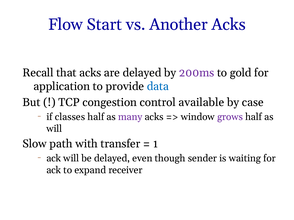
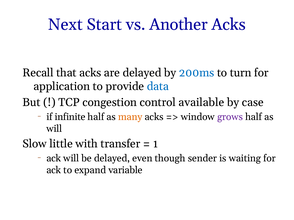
Flow: Flow -> Next (65, 24)
200ms colour: purple -> blue (197, 73)
gold: gold -> turn (241, 73)
classes: classes -> infinite (70, 117)
many colour: purple -> orange (130, 117)
path: path -> little (61, 144)
receiver: receiver -> variable (125, 170)
